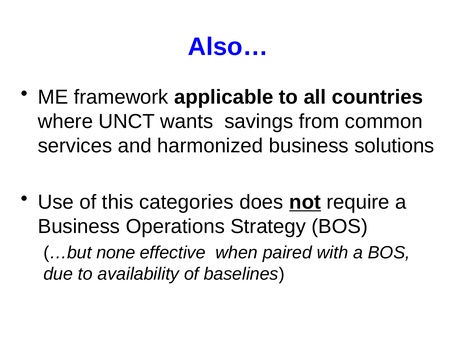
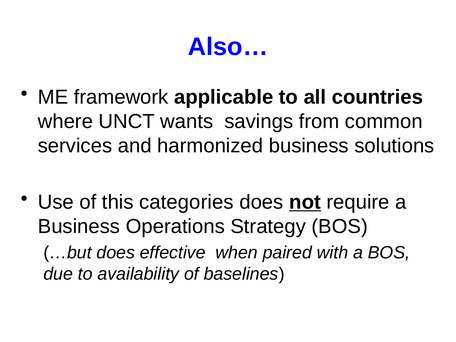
…but none: none -> does (116, 253)
